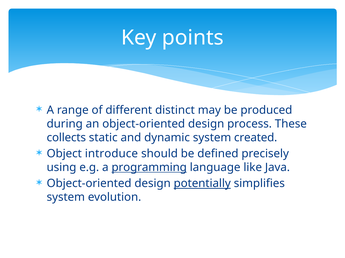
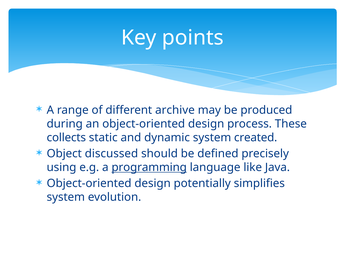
distinct: distinct -> archive (175, 110)
introduce: introduce -> discussed (111, 154)
potentially underline: present -> none (202, 184)
